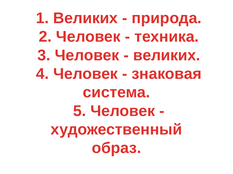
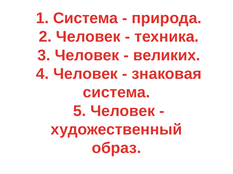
1 Великих: Великих -> Система (85, 18)
